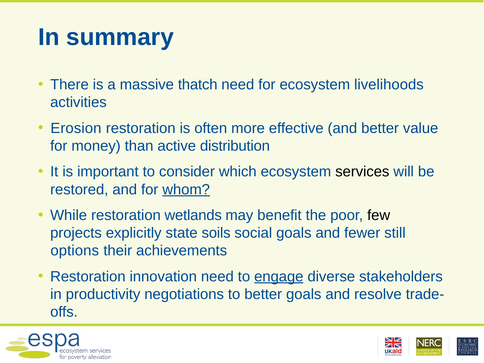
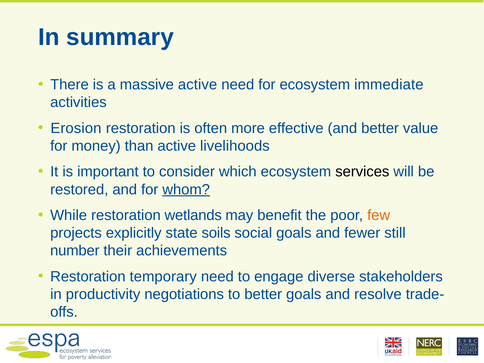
massive thatch: thatch -> active (198, 85)
livelihoods: livelihoods -> immediate (389, 85)
distribution: distribution -> livelihoods (235, 146)
few colour: black -> orange (379, 215)
options: options -> number (75, 251)
innovation: innovation -> temporary (163, 277)
engage underline: present -> none (279, 277)
